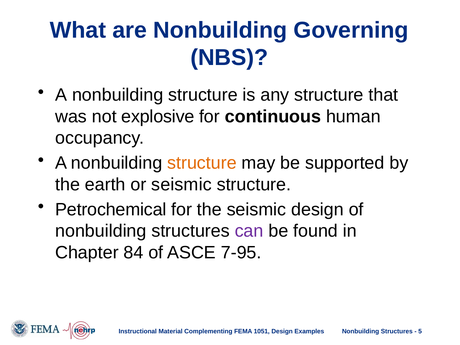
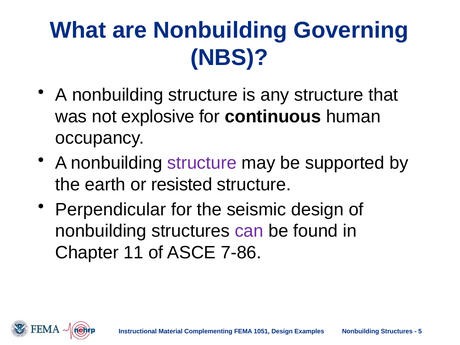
structure colour: orange -> purple (202, 163)
or seismic: seismic -> resisted (182, 185)
Petrochemical: Petrochemical -> Perpendicular (111, 210)
84: 84 -> 11 (134, 253)
7-95: 7-95 -> 7-86 (241, 253)
